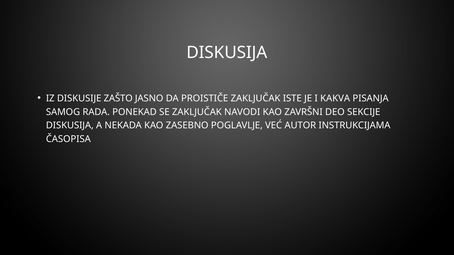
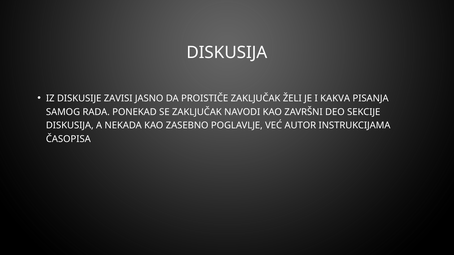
ZAŠTO: ZAŠTO -> ZAVISI (118, 98)
ISTE: ISTE -> ŽELI (292, 98)
